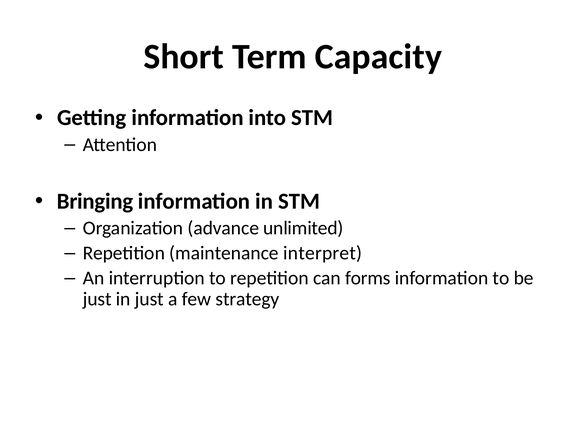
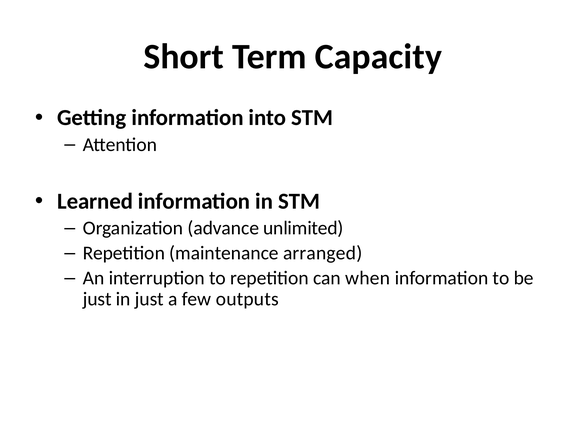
Bringing: Bringing -> Learned (95, 201)
interpret: interpret -> arranged (323, 253)
forms: forms -> when (368, 278)
strategy: strategy -> outputs (247, 299)
